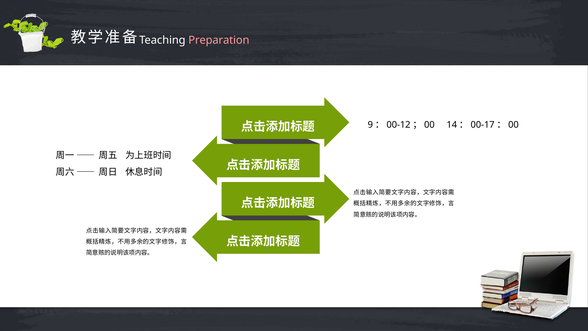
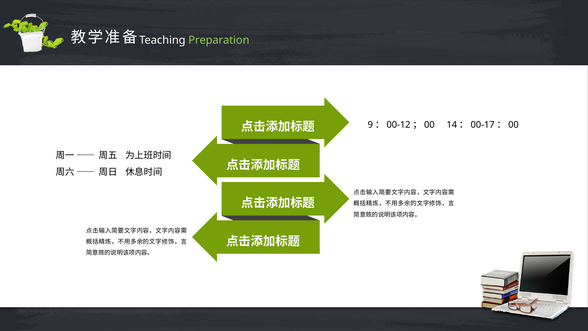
Preparation colour: pink -> light green (219, 40)
